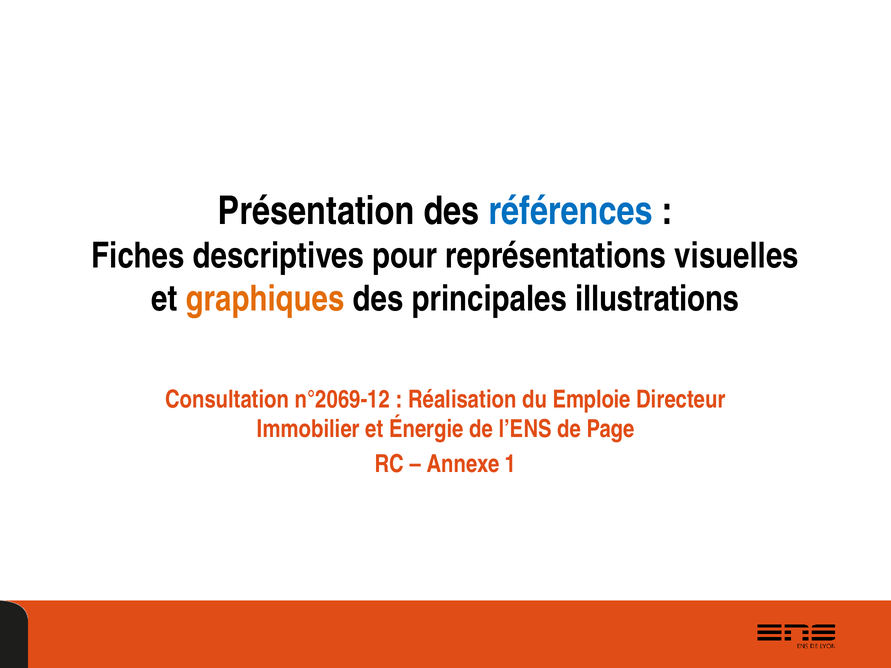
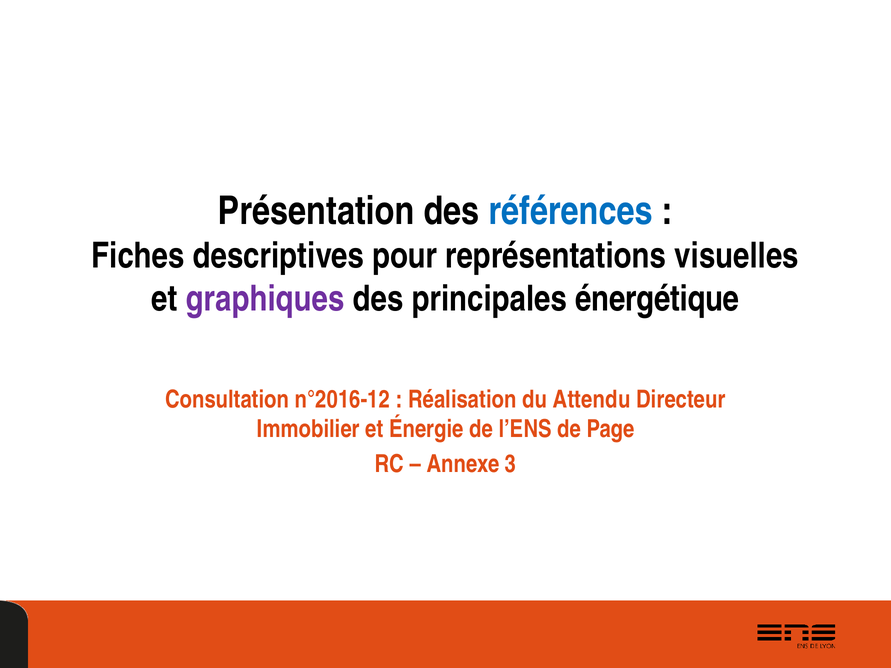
graphiques colour: orange -> purple (265, 299)
illustrations: illustrations -> énergétique (657, 299)
n°2069-12: n°2069-12 -> n°2016-12 (342, 400)
Emploie: Emploie -> Attendu (592, 400)
1: 1 -> 3 (511, 464)
